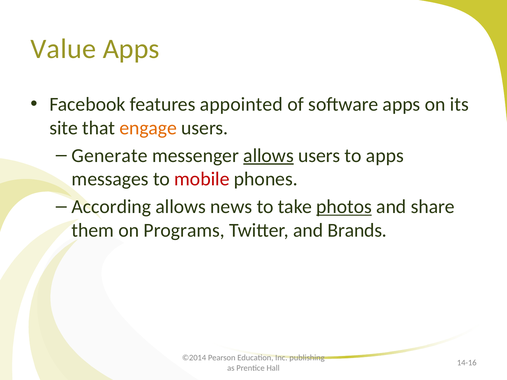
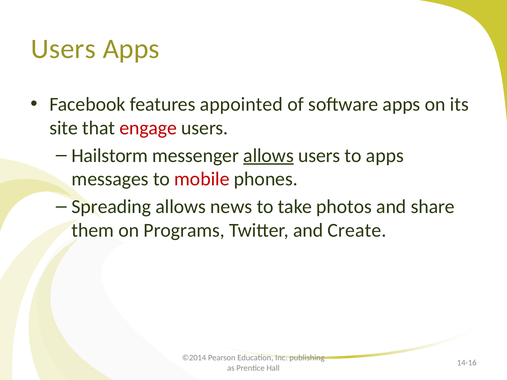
Value: Value -> Users (63, 49)
engage colour: orange -> red (148, 128)
Generate: Generate -> Hailstorm (110, 156)
According: According -> Spreading (111, 207)
photos underline: present -> none (344, 207)
Brands: Brands -> Create (357, 230)
